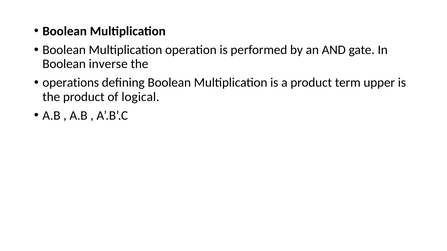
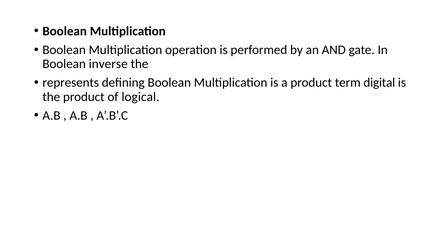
operations: operations -> represents (71, 83)
upper: upper -> digital (379, 83)
